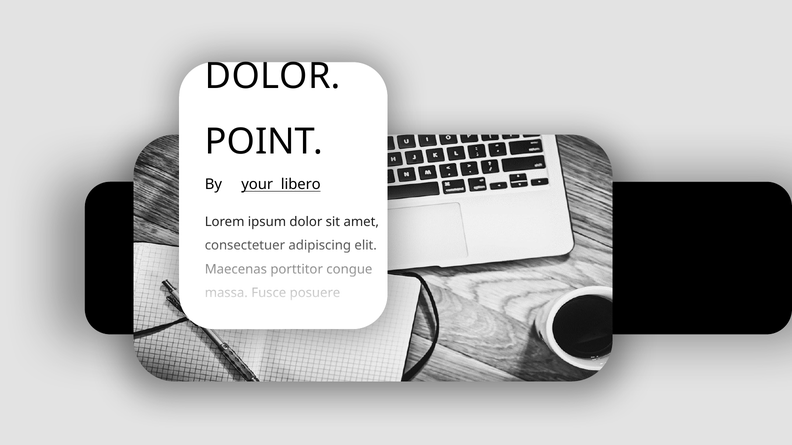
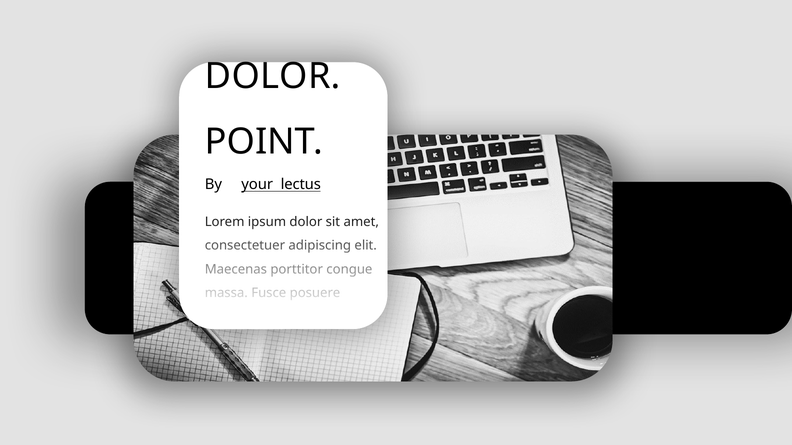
libero: libero -> lectus (301, 185)
